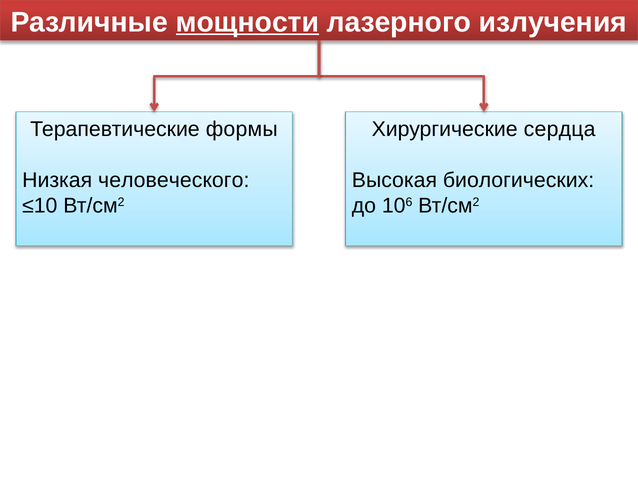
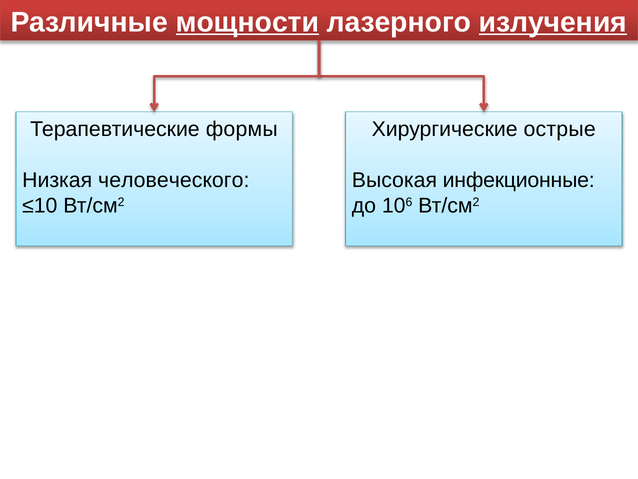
излучения underline: none -> present (553, 22)
сердца: сердца -> острые (560, 129)
биологических: биологических -> инфекционные (519, 180)
